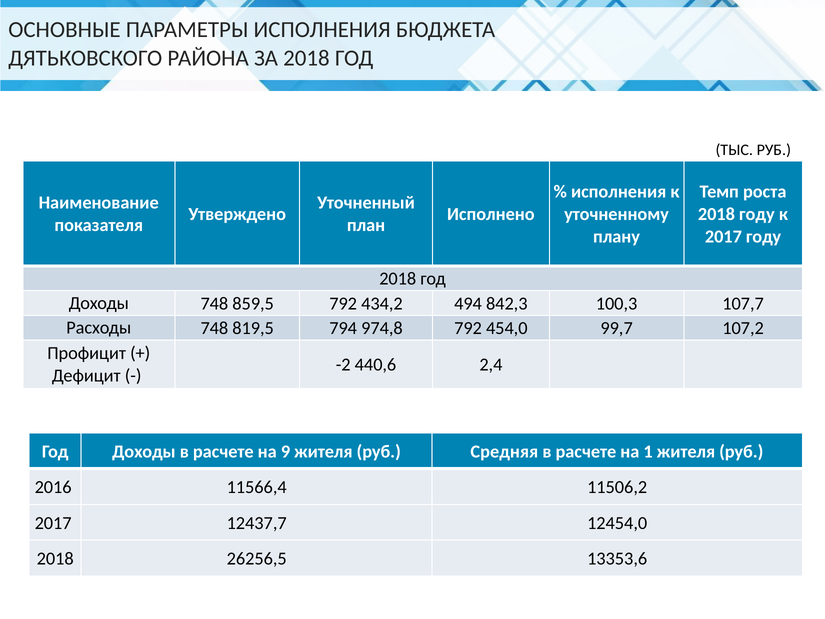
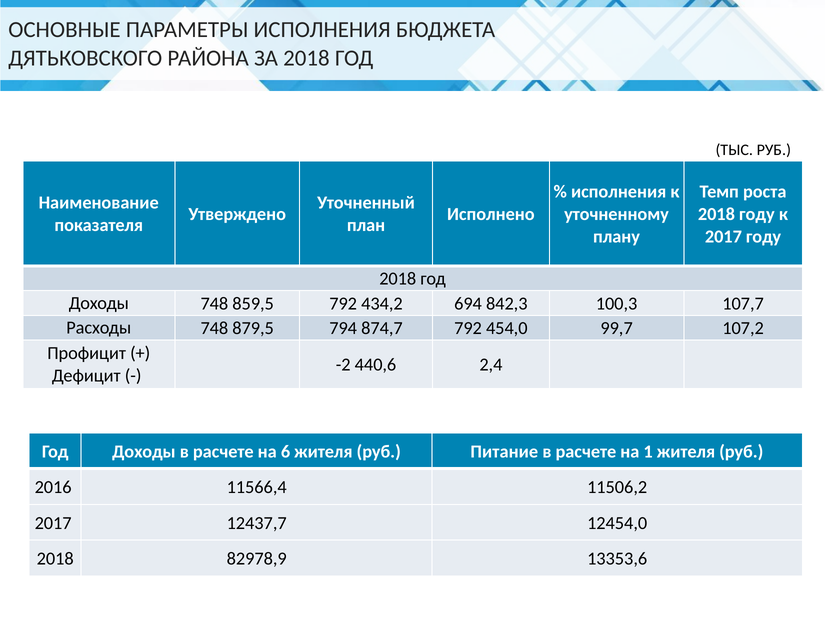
494: 494 -> 694 (468, 304)
819,5: 819,5 -> 879,5 (253, 328)
974,8: 974,8 -> 874,7 (382, 328)
9: 9 -> 6 (286, 451)
Средняя: Средняя -> Питание (504, 451)
26256,5: 26256,5 -> 82978,9 (257, 558)
